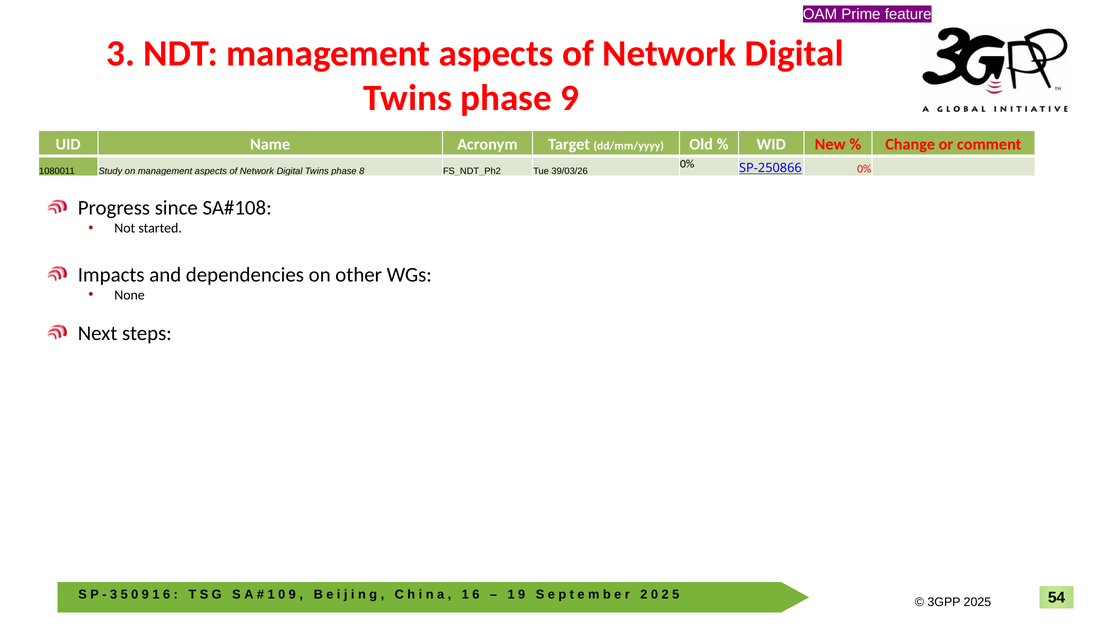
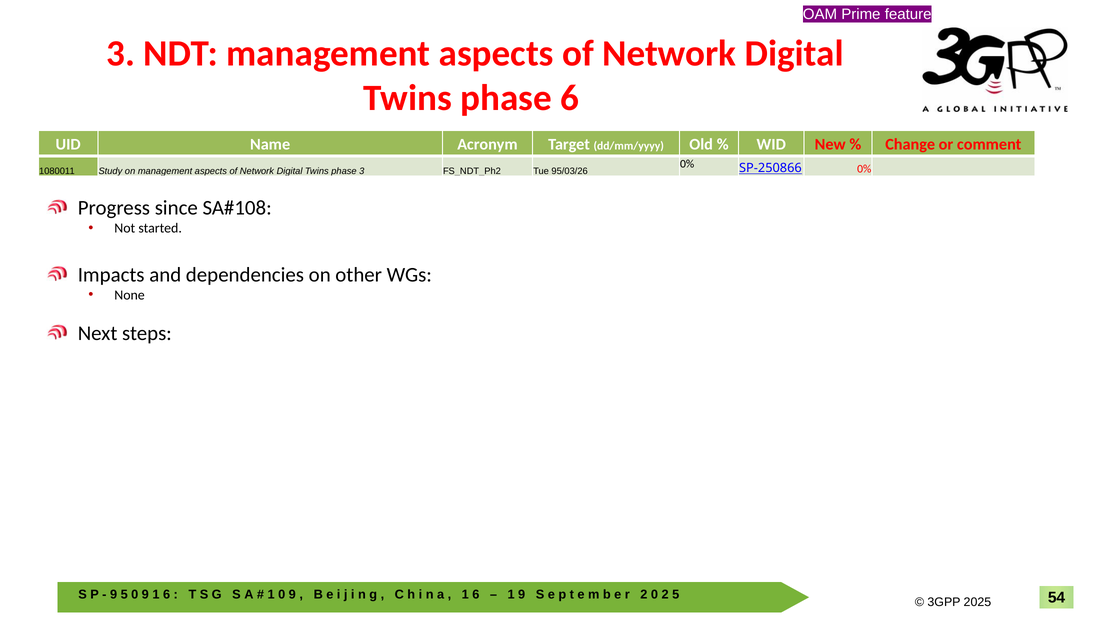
phase 9: 9 -> 6 (570, 98)
phase 8: 8 -> 3 (362, 171)
39/03/26: 39/03/26 -> 95/03/26 (570, 171)
3: 3 -> 9 (114, 595)
